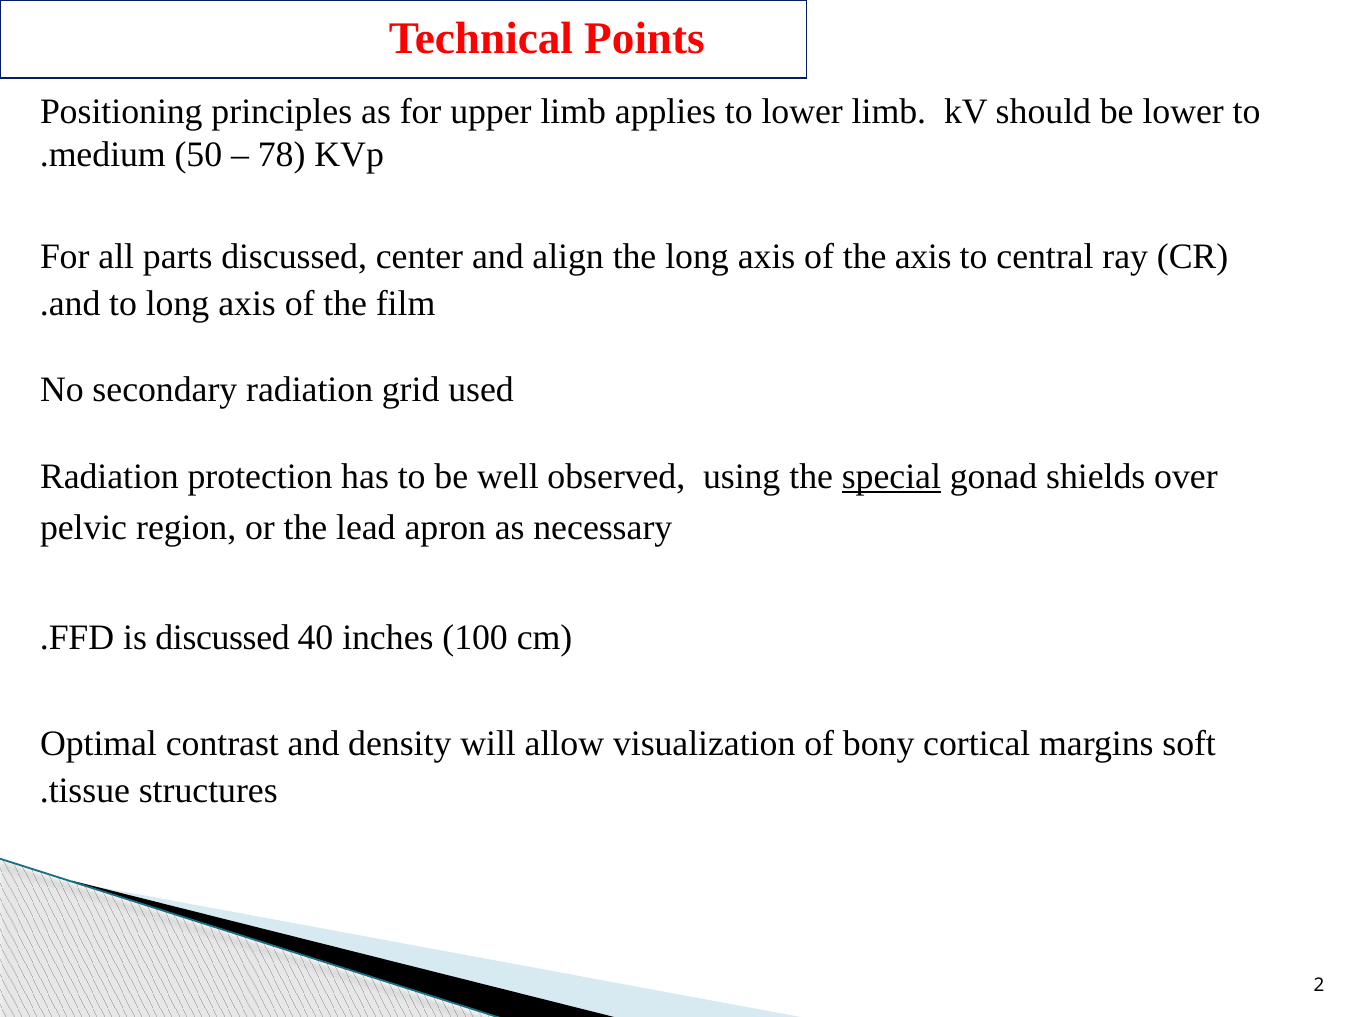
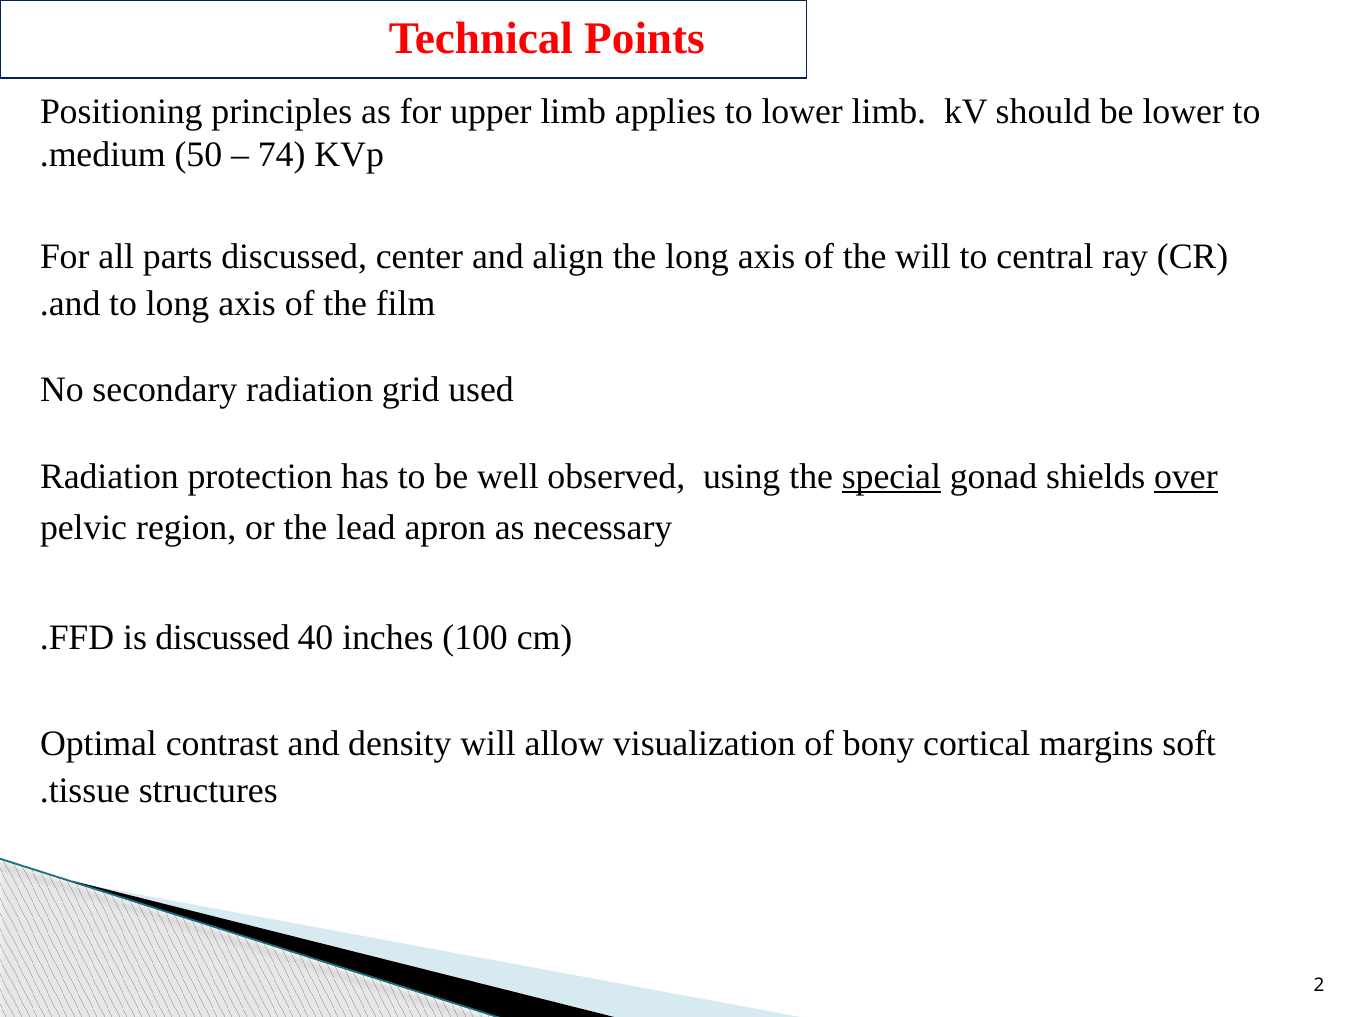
78: 78 -> 74 (282, 155)
the axis: axis -> will (923, 257)
over underline: none -> present (1186, 477)
